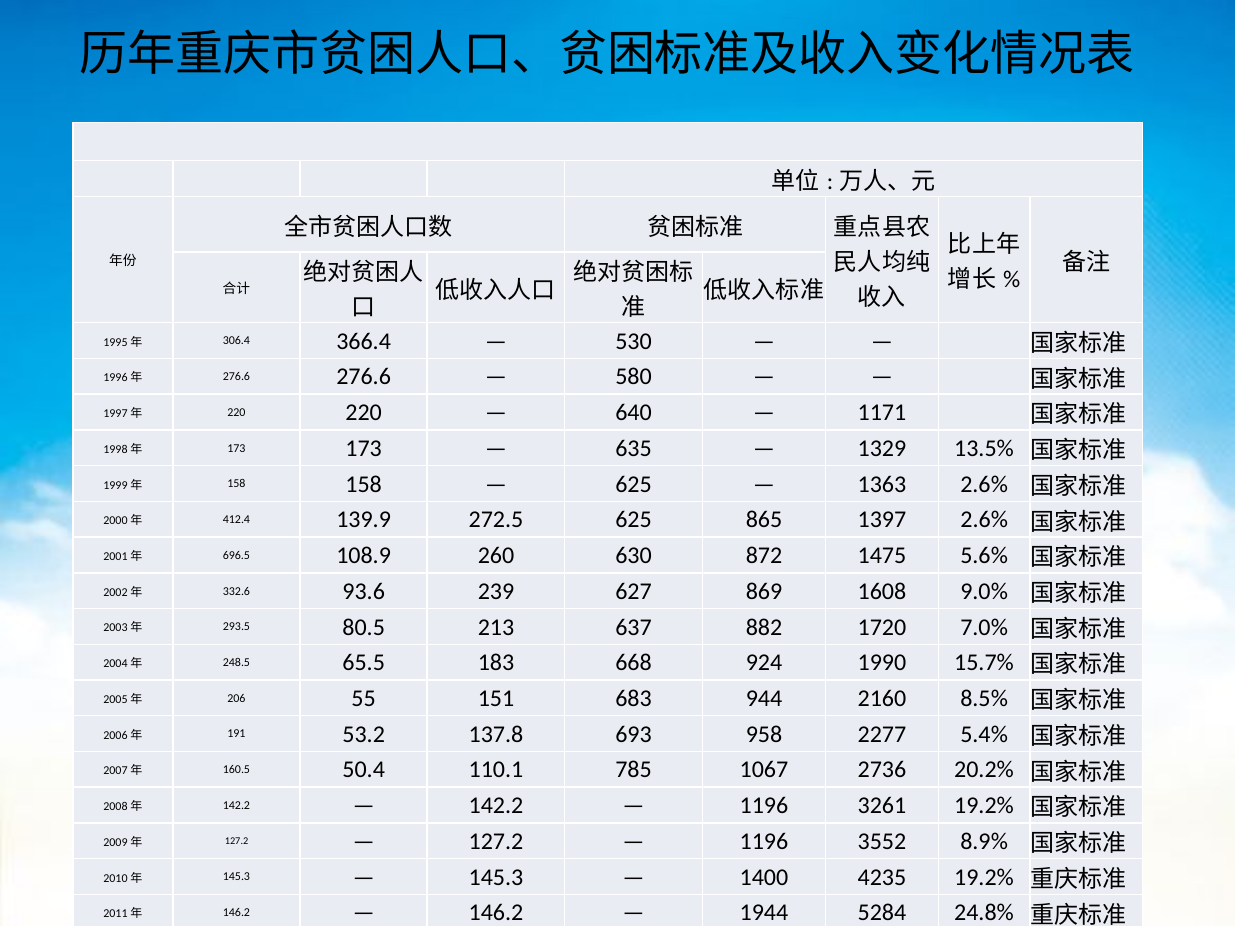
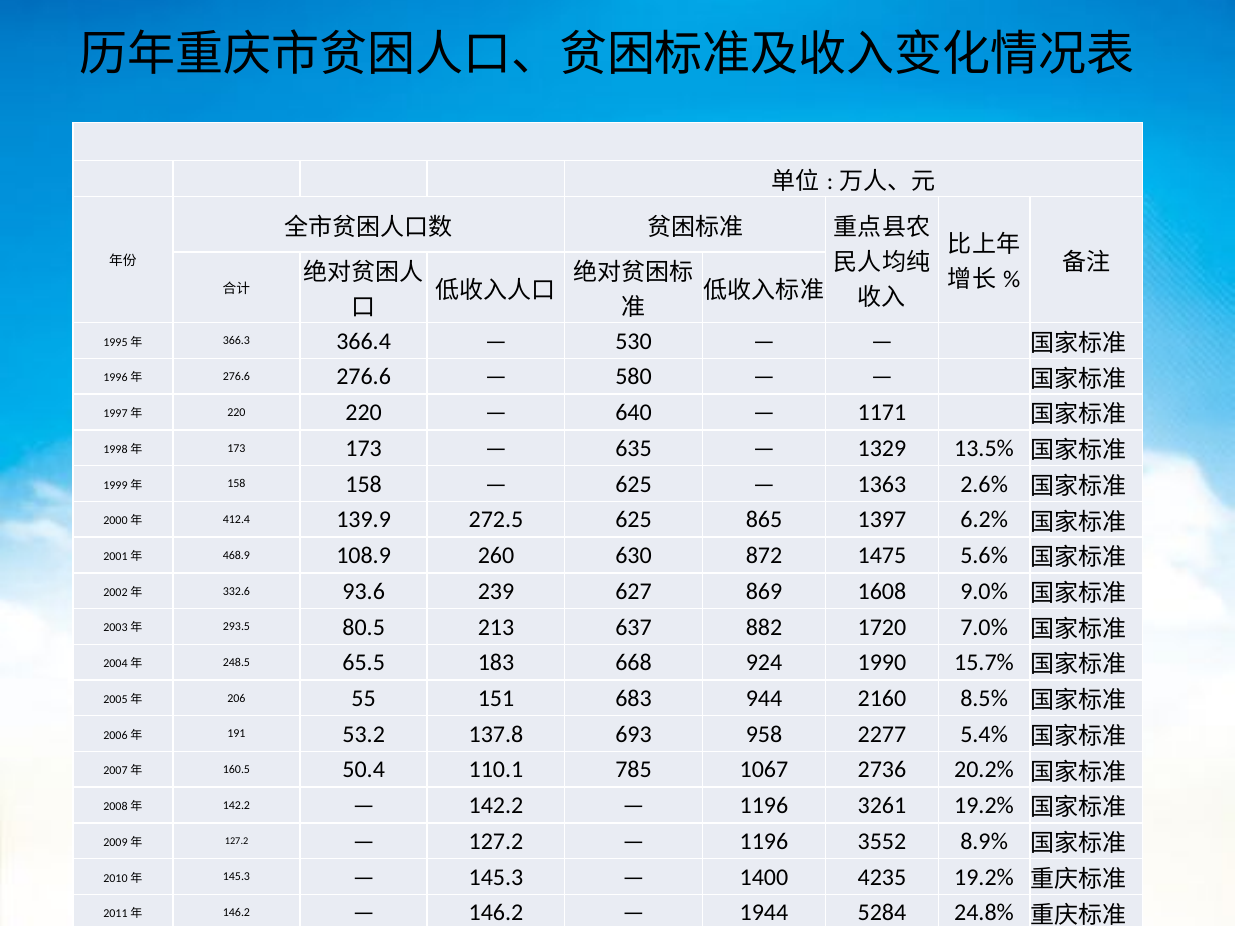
306.4: 306.4 -> 366.3 (236, 341)
1397 2.6%: 2.6% -> 6.2% (984, 520)
696.5: 696.5 -> 468.9 (236, 556)
